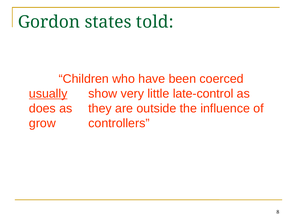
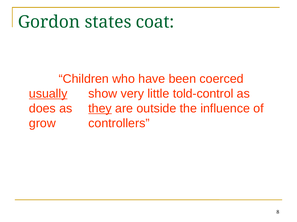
told: told -> coat (155, 22)
late-control: late-control -> told-control (203, 94)
they underline: none -> present (100, 109)
